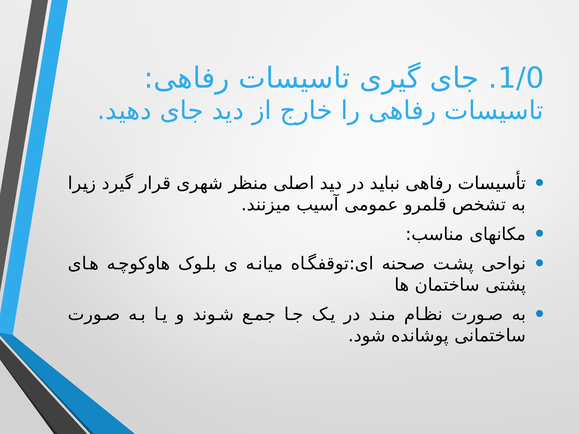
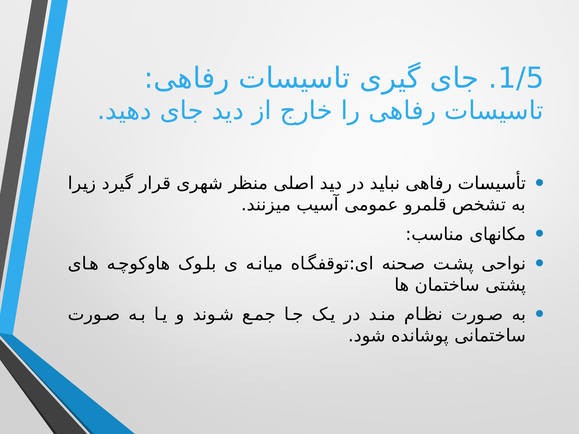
1/0: 1/0 -> 1/5 (521, 78)
